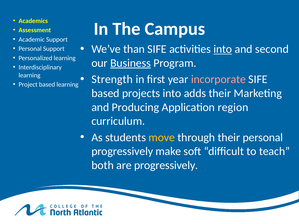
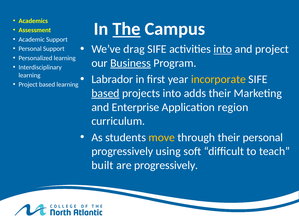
The underline: none -> present (127, 29)
than: than -> drag (134, 49)
and second: second -> project (272, 49)
Strength: Strength -> Labrador (112, 79)
incorporate colour: pink -> yellow (218, 79)
based underline: none -> present (105, 93)
Producing: Producing -> Enterprise (135, 107)
make: make -> using (168, 152)
both: both -> built (103, 165)
